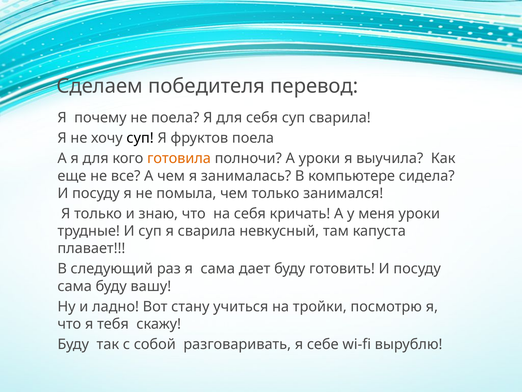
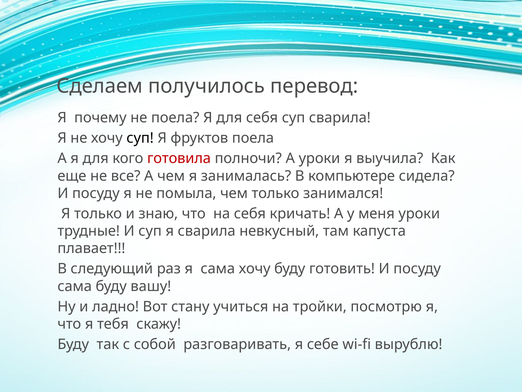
победителя: победителя -> получилось (207, 86)
готовила colour: orange -> red (179, 158)
сама дает: дает -> хочу (255, 269)
